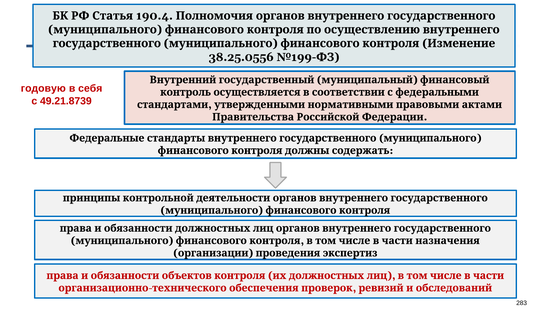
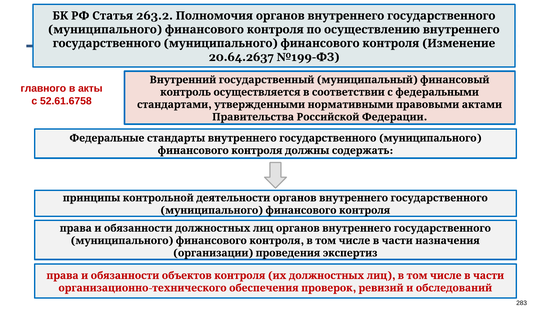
190.4: 190.4 -> 263.2 (154, 16)
38.25.0556: 38.25.0556 -> 20.64.2637 (241, 57)
годовую: годовую -> главного (43, 89)
себя: себя -> акты (90, 89)
49.21.8739: 49.21.8739 -> 52.61.6758 (66, 101)
